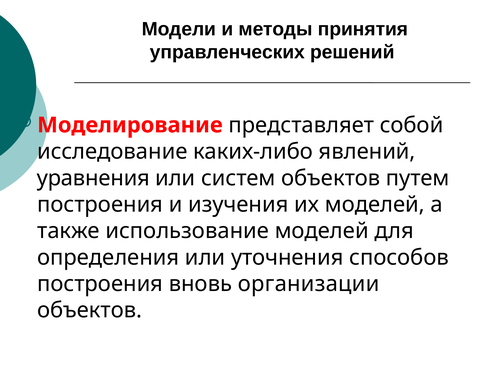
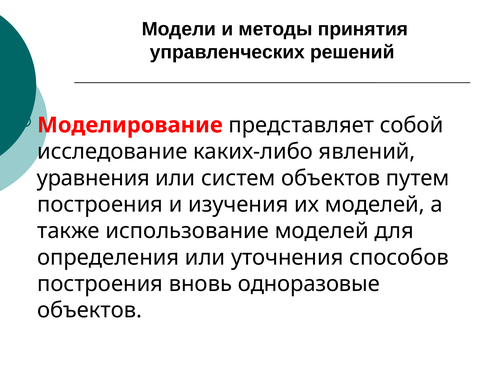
организации: организации -> одноразовые (309, 283)
